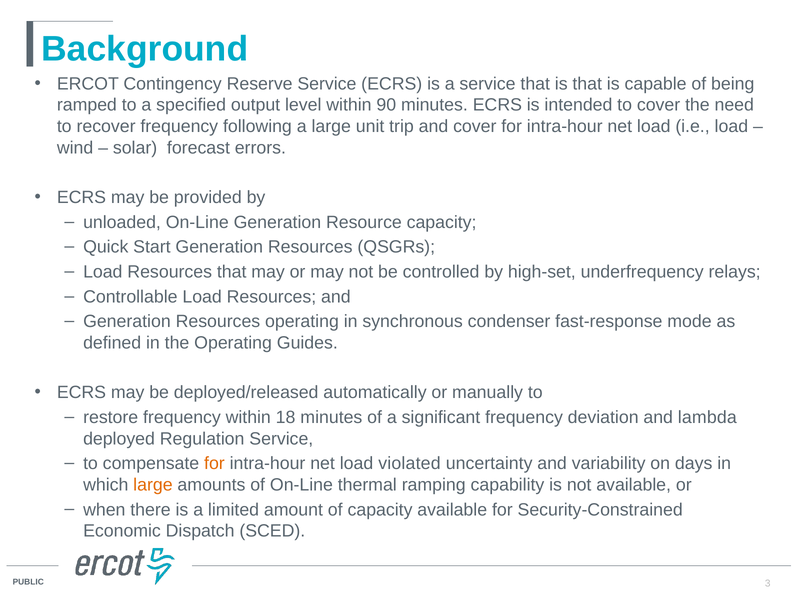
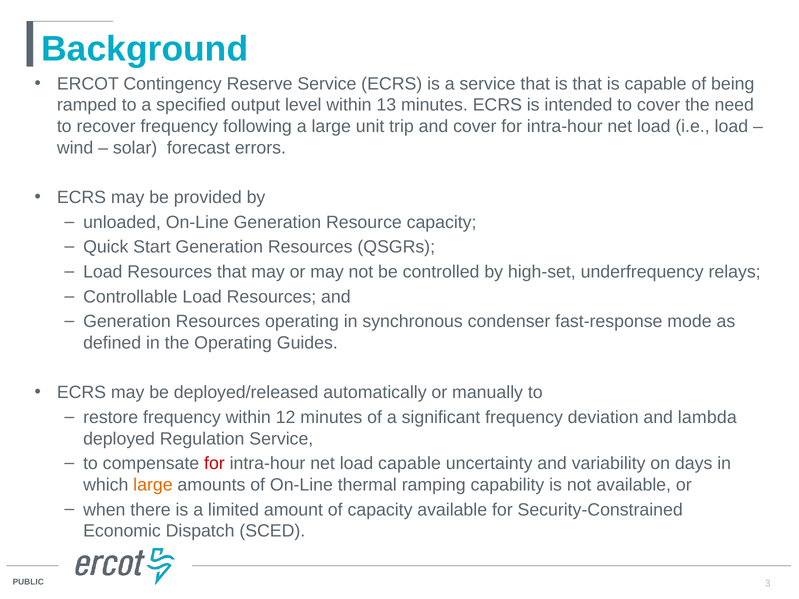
90: 90 -> 13 (386, 105)
18: 18 -> 12 (286, 418)
for colour: orange -> red (214, 464)
load violated: violated -> capable (409, 464)
